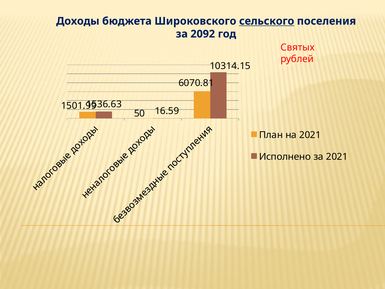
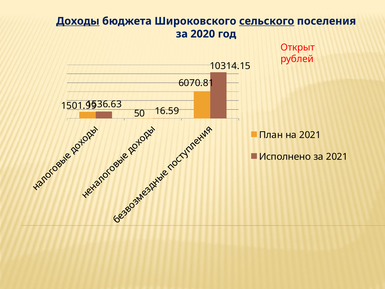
Доходы underline: none -> present (78, 21)
2092: 2092 -> 2020 (203, 34)
Святых: Святых -> Открыт (298, 47)
